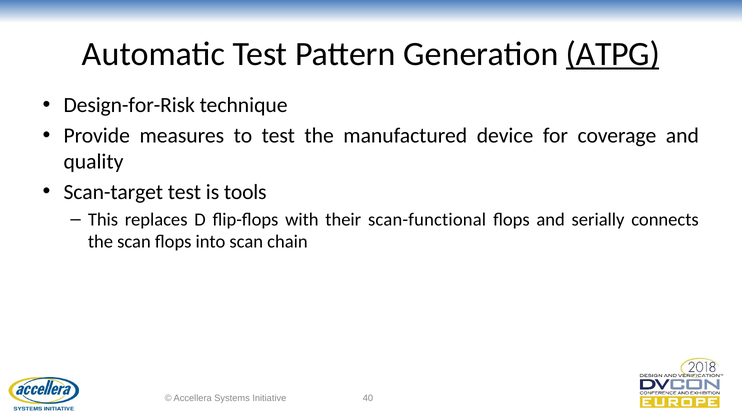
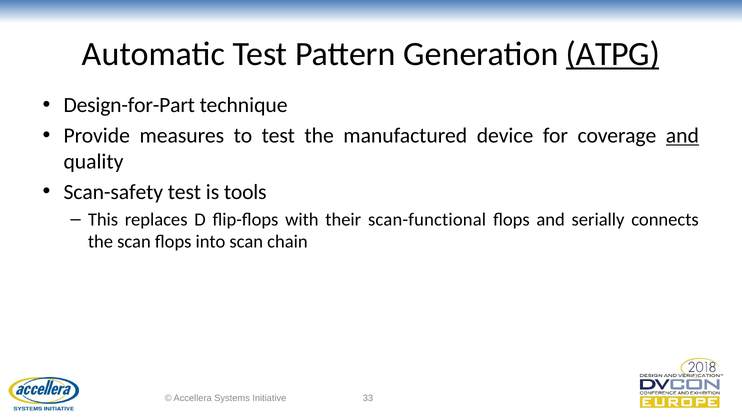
Design-for-Risk: Design-for-Risk -> Design-for-Part (129, 105)
and underline: none -> present (682, 136)
Scan-target: Scan-target -> Scan-safety (113, 192)
40: 40 -> 33 (368, 399)
